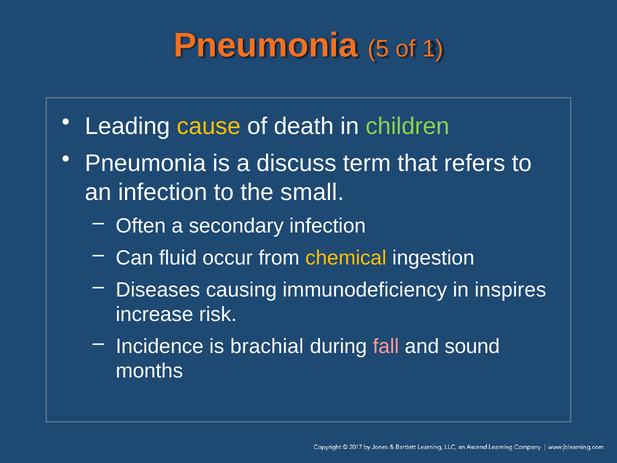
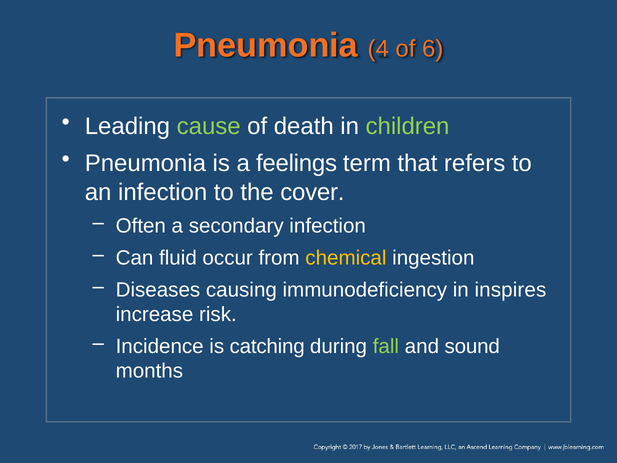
5: 5 -> 4 (378, 49)
1: 1 -> 6 (433, 49)
cause colour: yellow -> light green (209, 126)
discuss: discuss -> feelings (297, 163)
small: small -> cover (312, 192)
brachial: brachial -> catching (267, 346)
fall colour: pink -> light green (386, 346)
